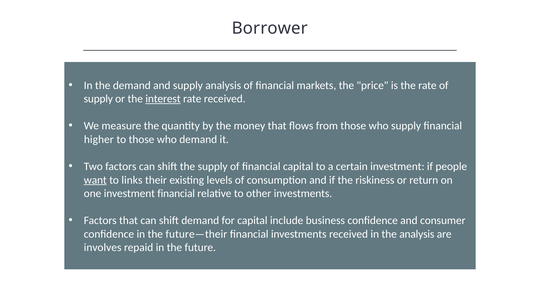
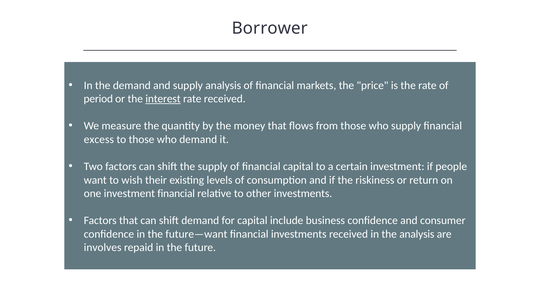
supply: supply -> period (98, 99)
higher: higher -> excess (99, 139)
want underline: present -> none (95, 180)
links: links -> wish (132, 180)
future—their: future—their -> future—want (196, 234)
